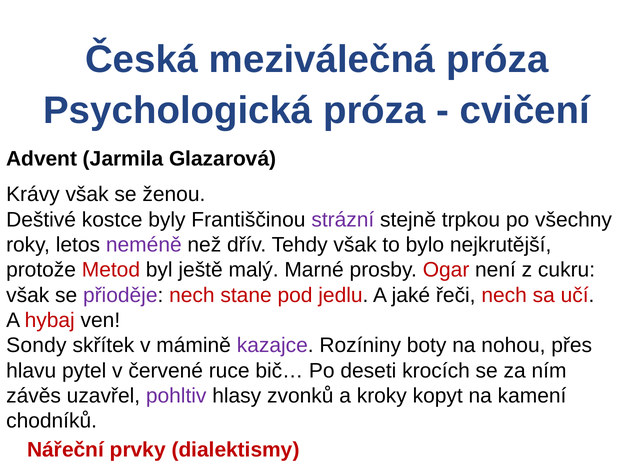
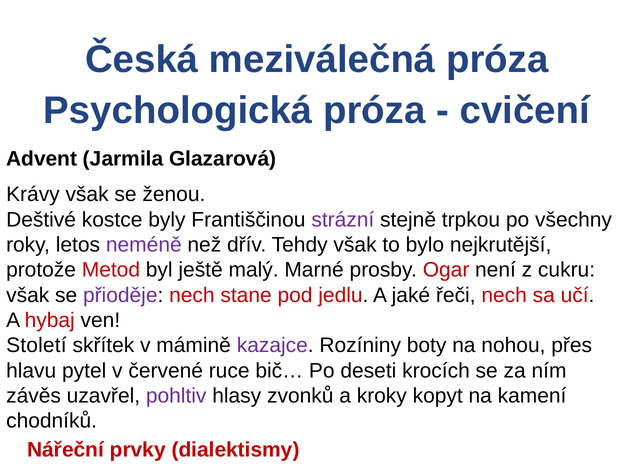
Sondy: Sondy -> Století (36, 345)
